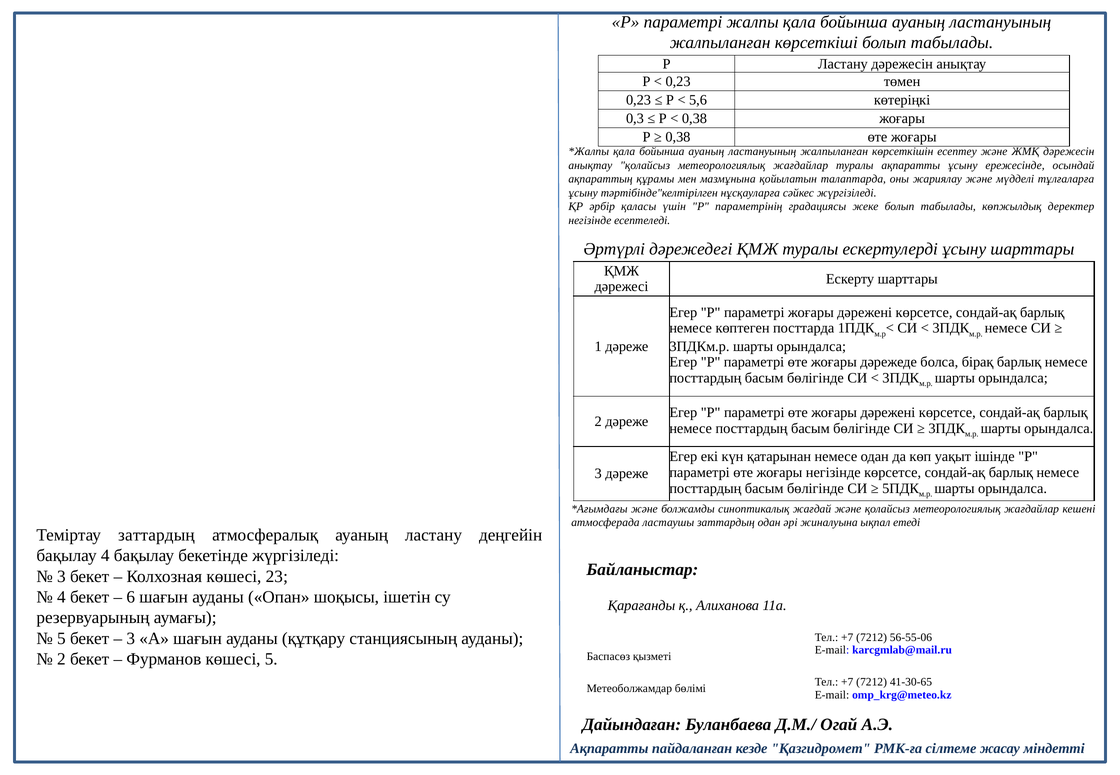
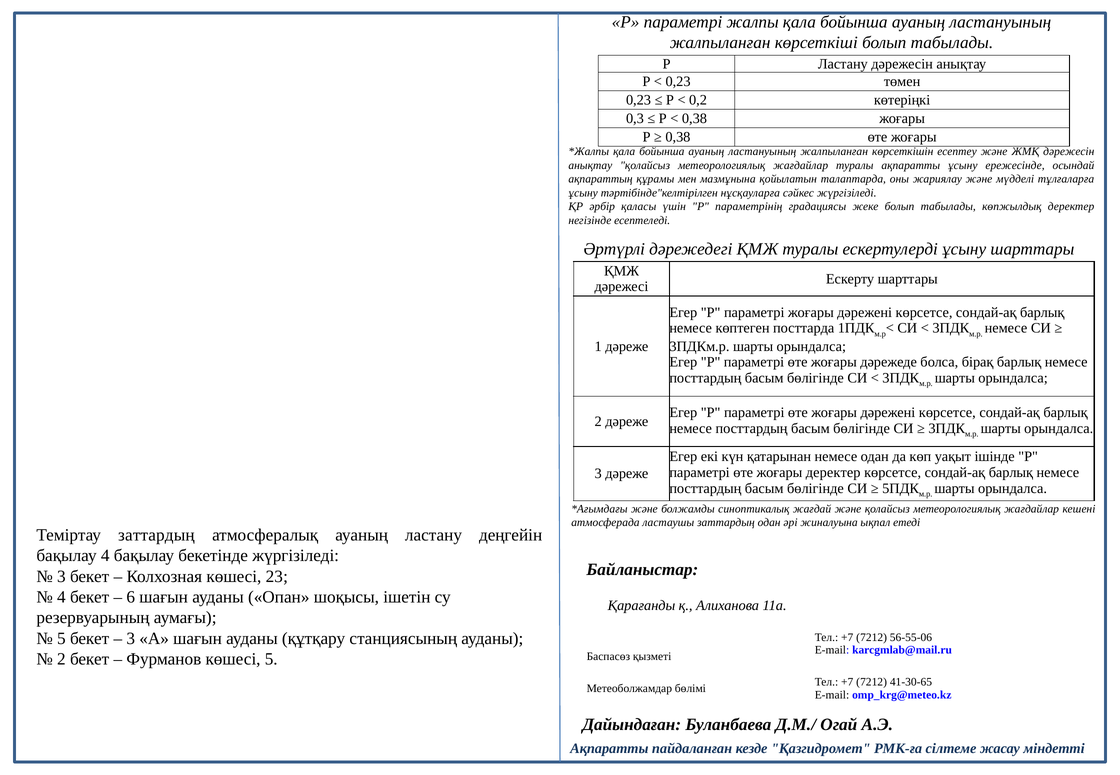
5,6: 5,6 -> 0,2 (698, 100)
жоғары негізінде: негізінде -> деректер (833, 473)
